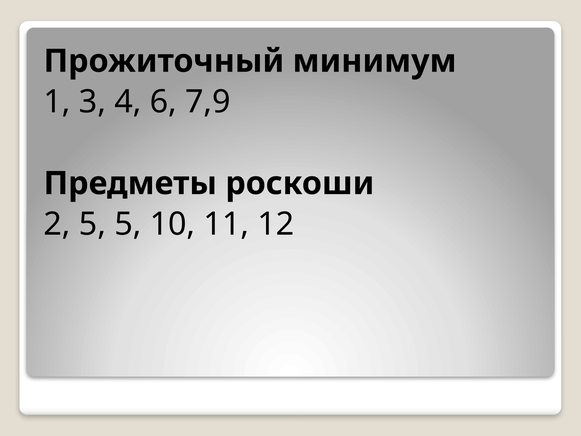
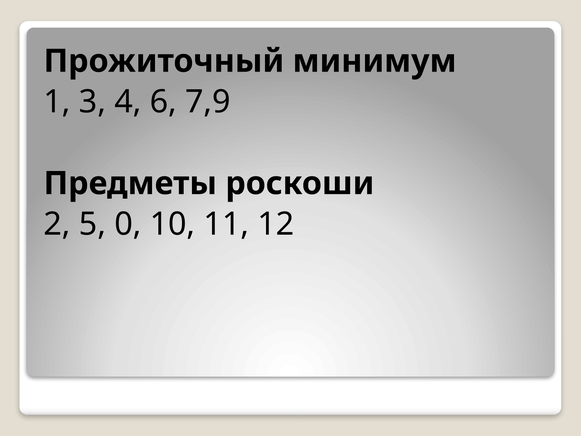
5 5: 5 -> 0 (128, 224)
